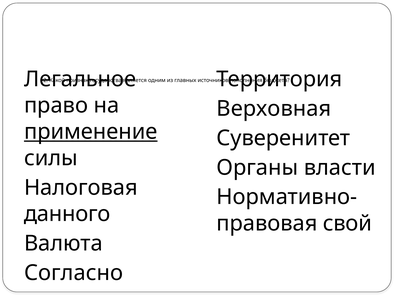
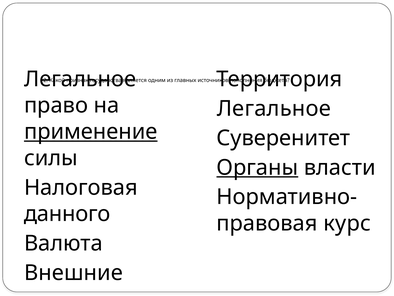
Верховная: Верховная -> Легальное (274, 108)
Органы underline: none -> present (257, 167)
свой: свой -> курс (347, 223)
Согласно: Согласно -> Внешние (74, 272)
